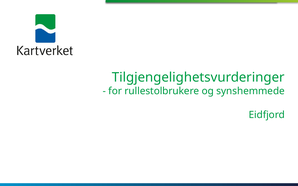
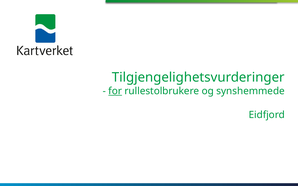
for underline: none -> present (115, 91)
